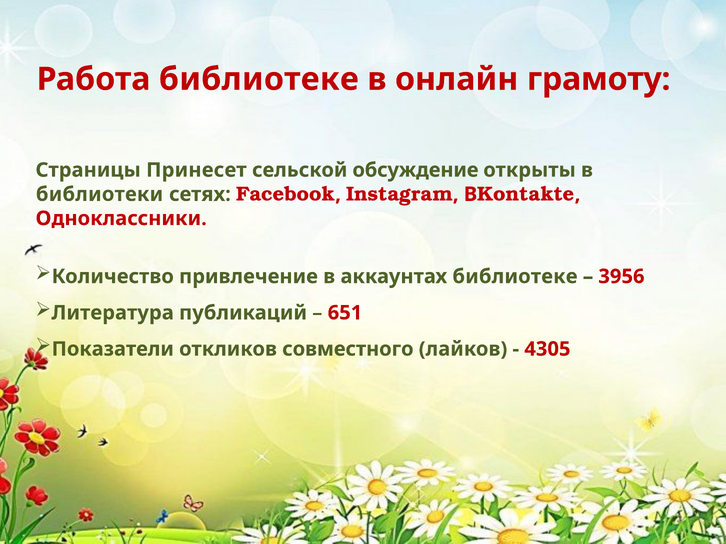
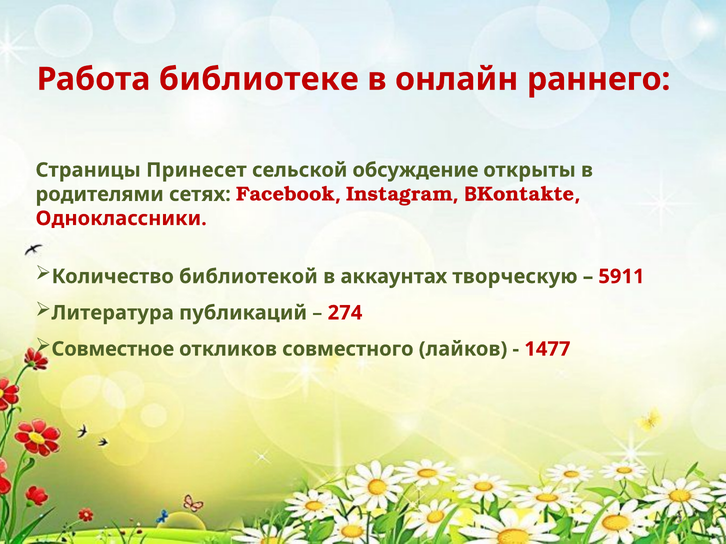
грамоту: грамоту -> раннего (599, 79)
библиотеки: библиотеки -> родителями (100, 194)
привлечение: привлечение -> библиотекой (248, 277)
аккаунтах библиотеке: библиотеке -> творческую (515, 277)
3956: 3956 -> 5911 (621, 277)
651: 651 -> 274 (345, 313)
Показатели: Показатели -> Совместное (113, 349)
4305: 4305 -> 1477 (547, 349)
